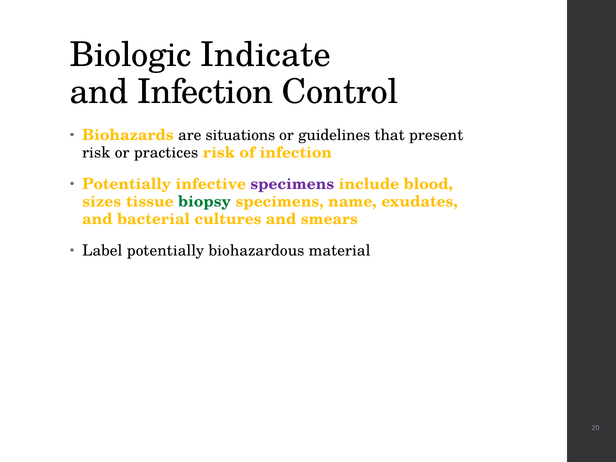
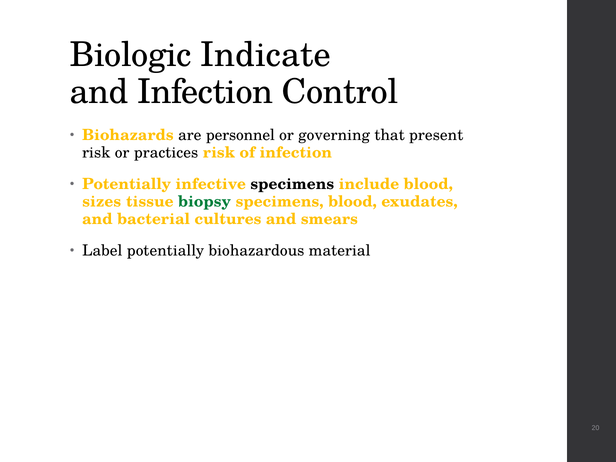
situations: situations -> personnel (240, 135)
guidelines: guidelines -> governing (334, 135)
specimens colour: purple -> black (292, 184)
specimens name: name -> blood (353, 202)
